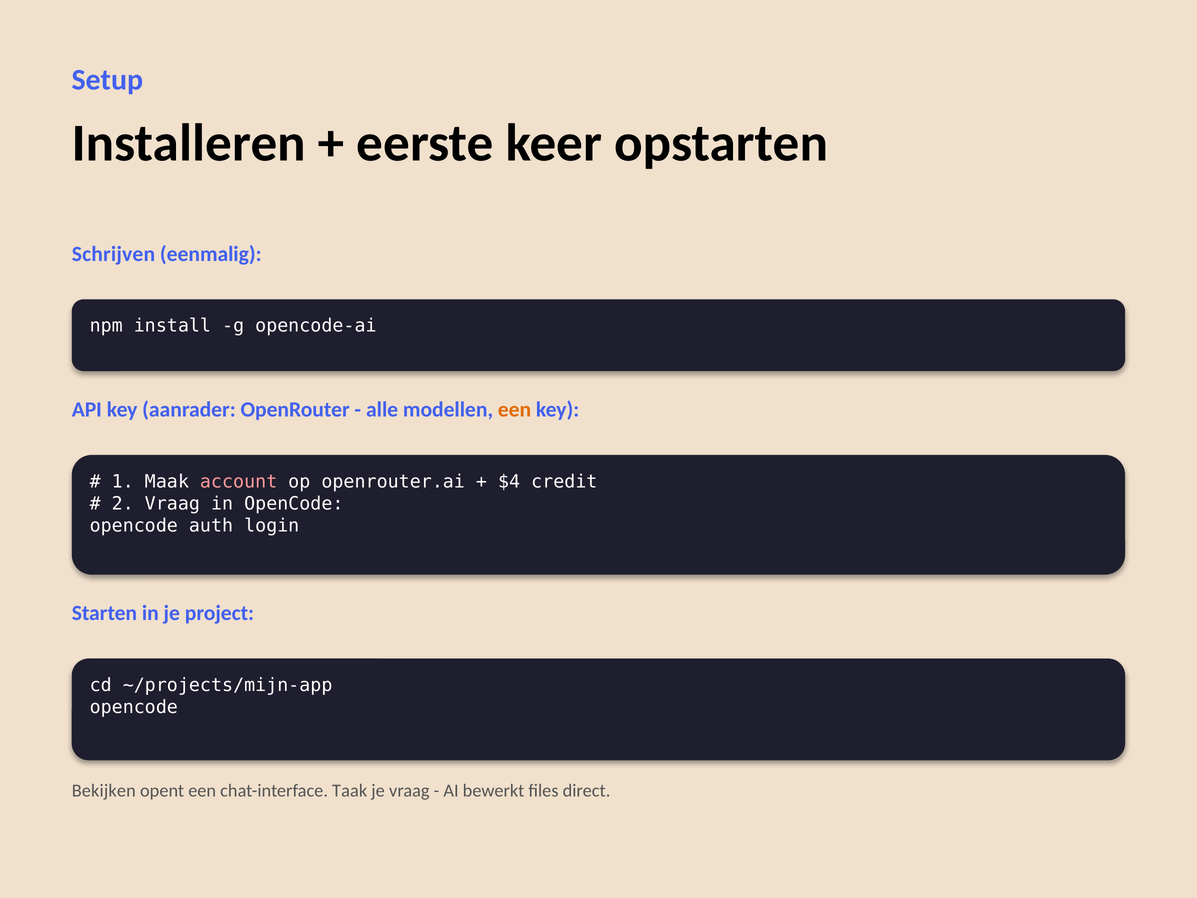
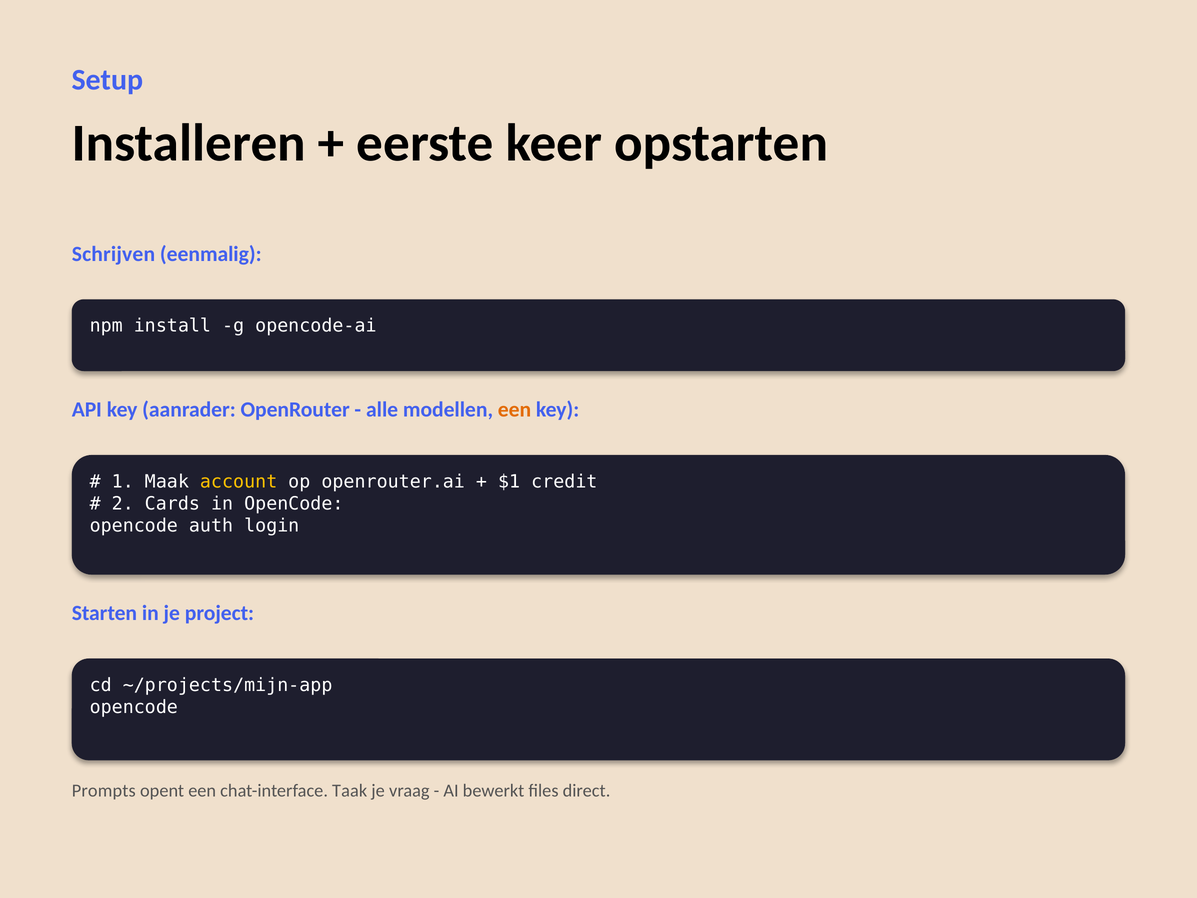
account colour: pink -> yellow (239, 481)
$4: $4 -> $1 (509, 481)
2 Vraag: Vraag -> Cards (172, 503)
Bekijken: Bekijken -> Prompts (104, 790)
